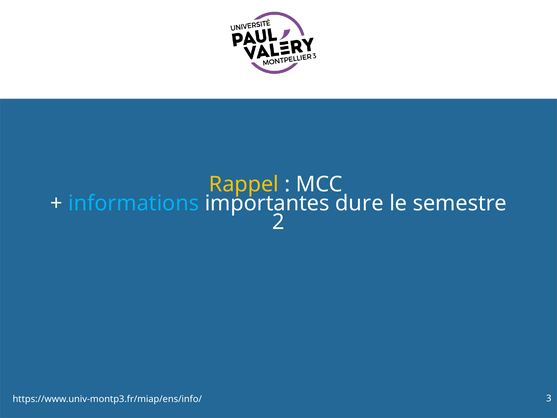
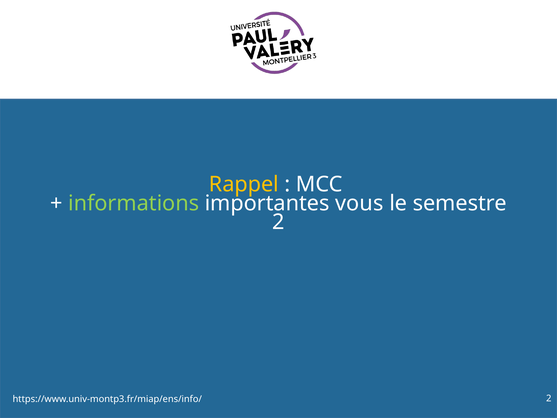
informations colour: light blue -> light green (134, 203)
dure: dure -> vous (359, 203)
https://www.univ-montp3.fr/miap/ens/info/ 3: 3 -> 2 (549, 398)
